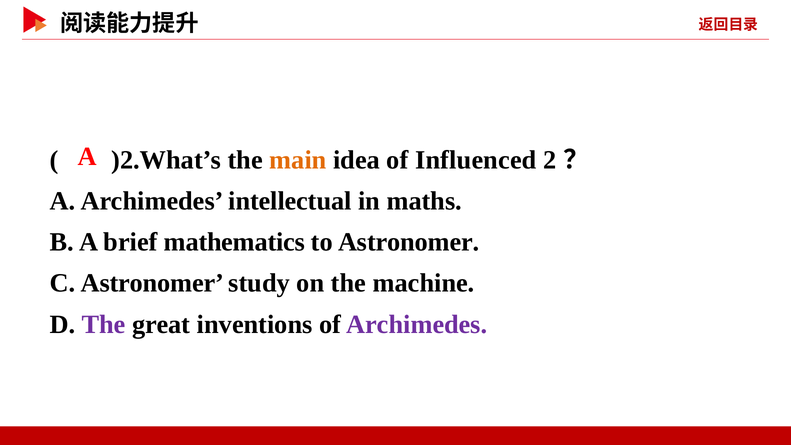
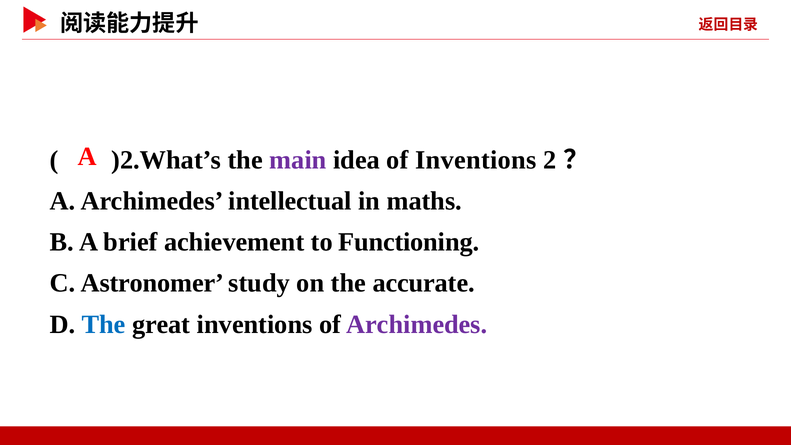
main colour: orange -> purple (298, 160)
of Influenced: Influenced -> Inventions (476, 160)
mathematics: mathematics -> achievement (234, 242)
to Astronomer: Astronomer -> Functioning (409, 242)
machine: machine -> accurate (424, 283)
The colour: purple -> blue (104, 324)
